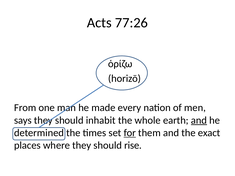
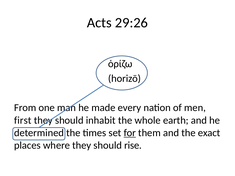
77:26: 77:26 -> 29:26 (131, 23)
says: says -> first (23, 120)
and underline: present -> none (199, 120)
